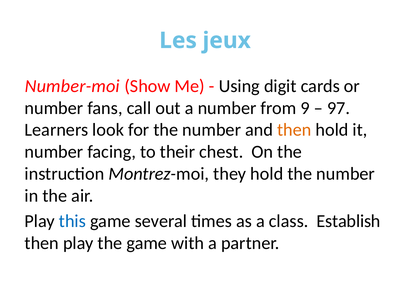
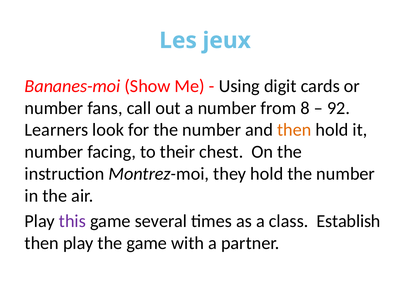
Number-moi: Number-moi -> Bananes-moi (72, 86)
9: 9 -> 8 (305, 108)
97: 97 -> 92 (339, 108)
this colour: blue -> purple (72, 221)
